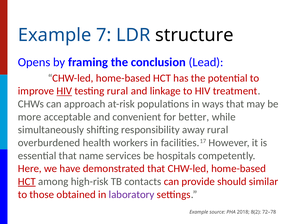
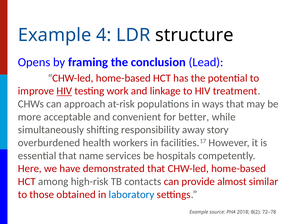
7: 7 -> 4 (104, 35)
testing rural: rural -> work (118, 91)
away rural: rural -> story (218, 130)
HCT underline: present -> none (27, 182)
should: should -> almost (232, 182)
laboratory colour: purple -> blue (132, 195)
